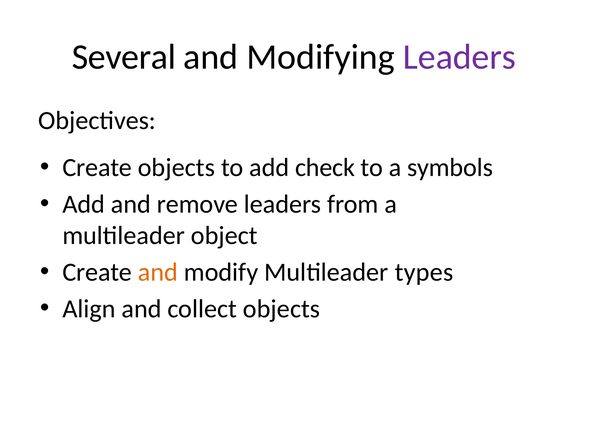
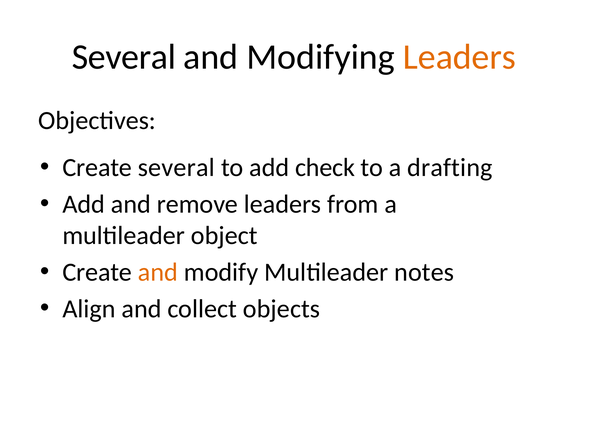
Leaders colour: purple -> orange (459, 57)
Create objects: objects -> several (176, 168)
symbols: symbols -> drafting (450, 168)
types: types -> notes (424, 273)
